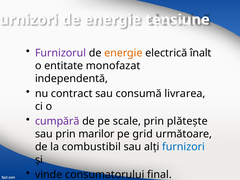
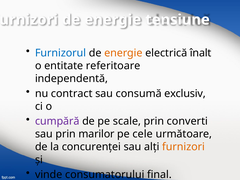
Furnizorul colour: purple -> blue (61, 53)
monofazat: monofazat -> referitoare (113, 66)
livrarea: livrarea -> exclusiv (185, 94)
plăteşte: plăteşte -> converti (187, 121)
grid: grid -> cele (143, 134)
combustibil: combustibil -> concurenţei (91, 147)
furnizori colour: blue -> orange (184, 147)
